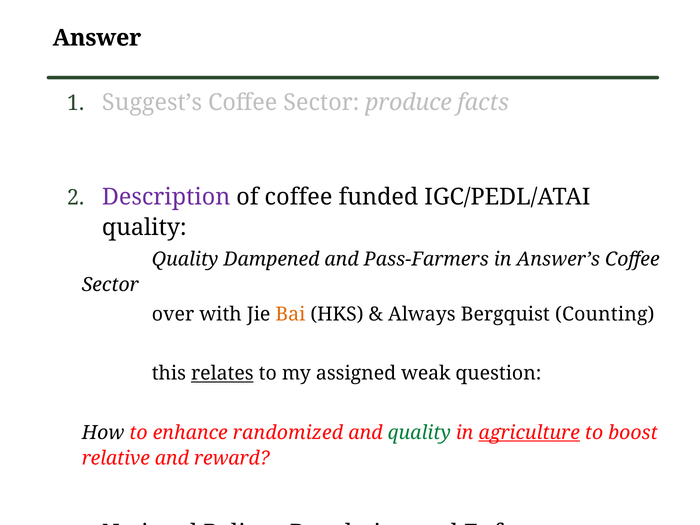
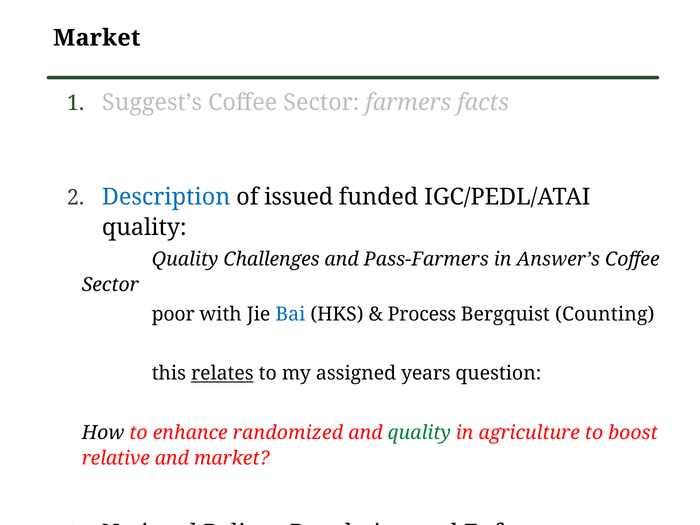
Answer: Answer -> Market (97, 38)
produce: produce -> farmers (408, 103)
Description colour: purple -> blue (166, 197)
of coffee: coffee -> issued (299, 197)
Dampened: Dampened -> Challenges (272, 259)
over: over -> poor (173, 314)
Bai colour: orange -> blue (290, 314)
Always: Always -> Process (422, 314)
weak: weak -> years (426, 374)
agriculture underline: present -> none (529, 433)
and reward: reward -> market (232, 458)
